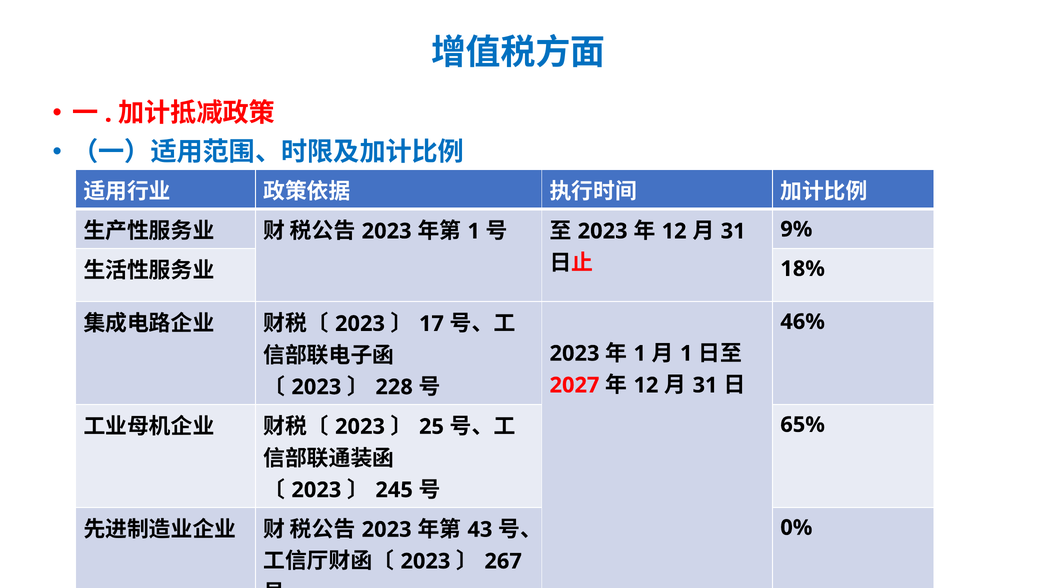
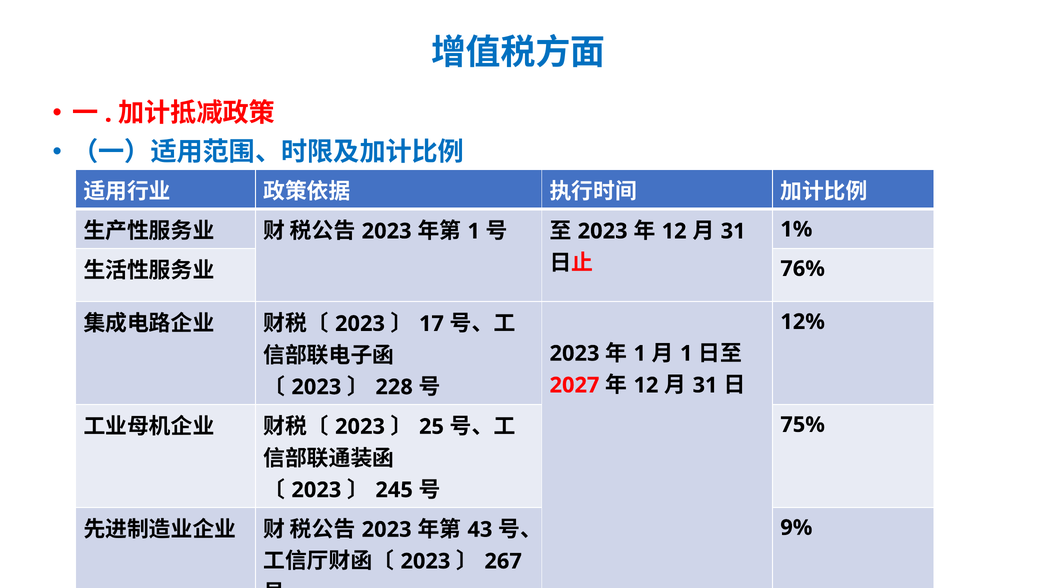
9%: 9% -> 1% (796, 229)
18%: 18% -> 76% (803, 269)
46%: 46% -> 12% (803, 322)
65%: 65% -> 75% (803, 425)
0%: 0% -> 9% (796, 527)
